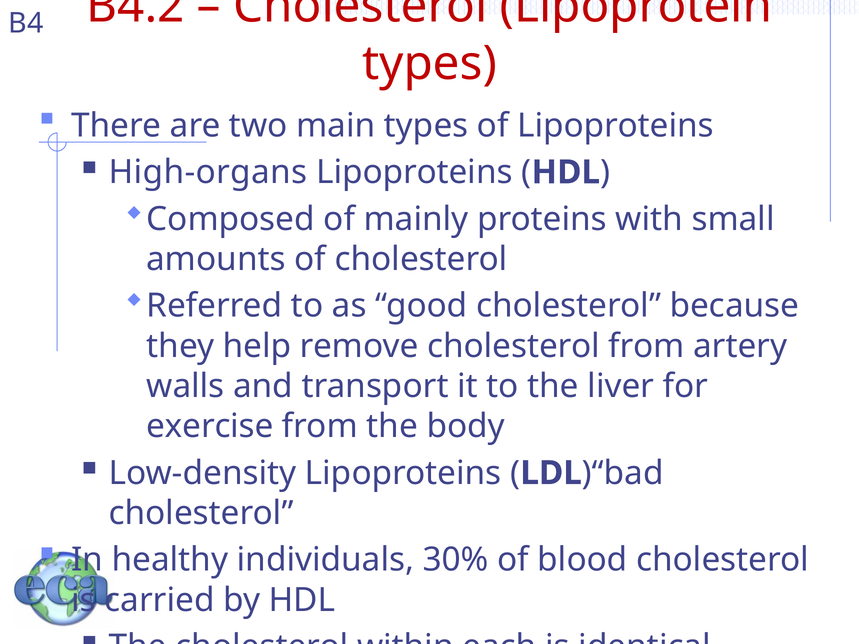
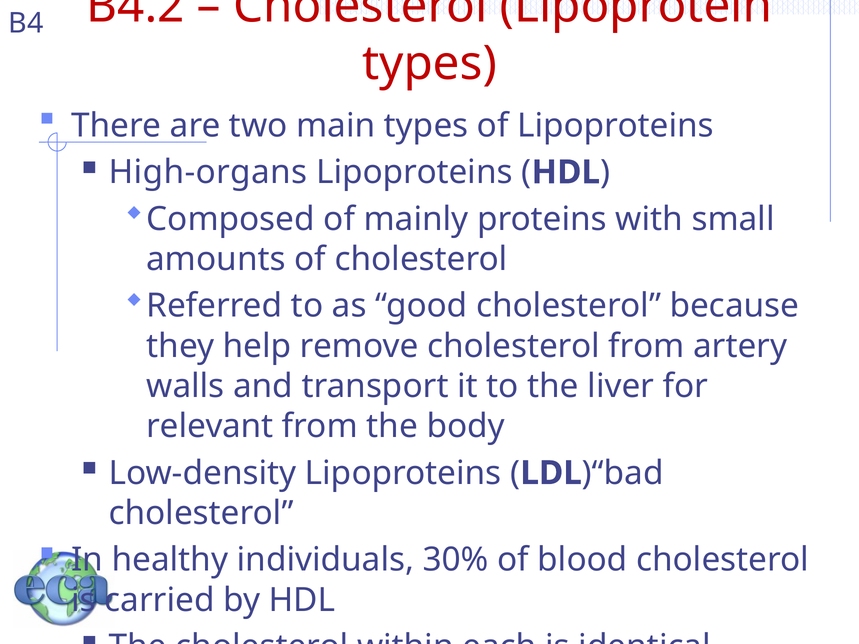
exercise: exercise -> relevant (210, 426)
